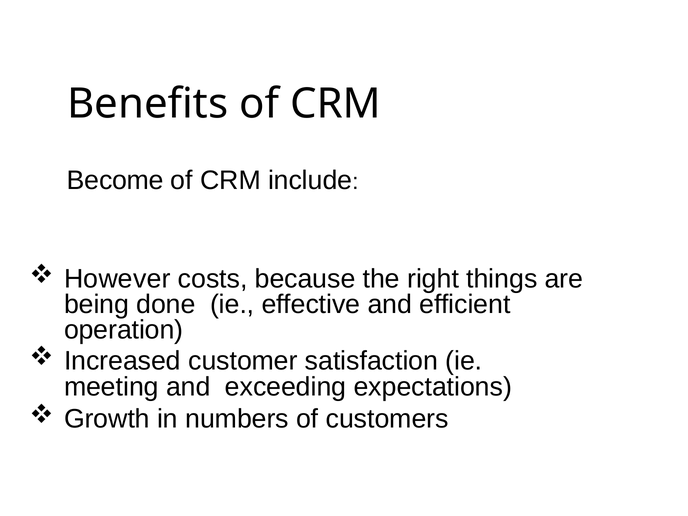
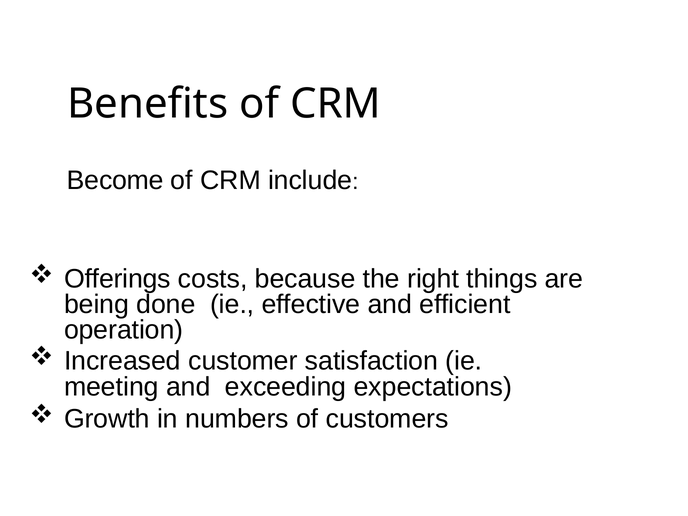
However: However -> Offerings (117, 279)
